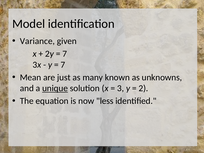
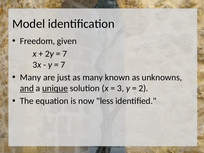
Variance: Variance -> Freedom (37, 41)
Mean: Mean -> Many (30, 77)
and underline: none -> present (27, 88)
